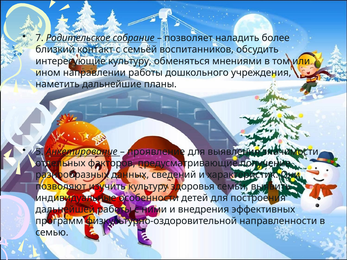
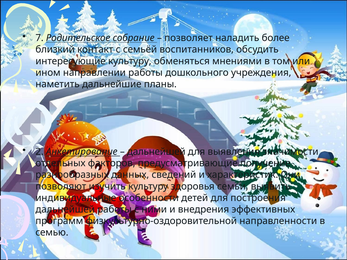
5: 5 -> 2 (40, 152)
проявление: проявление -> дальнейшей (156, 152)
